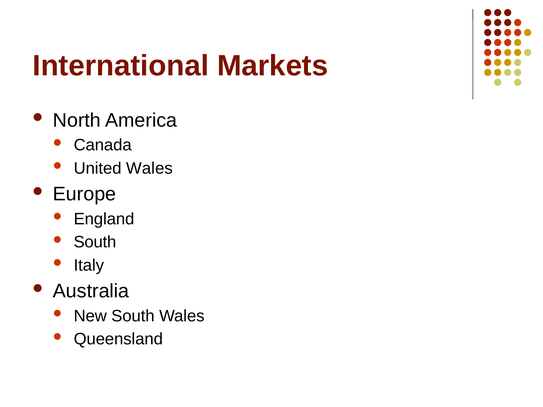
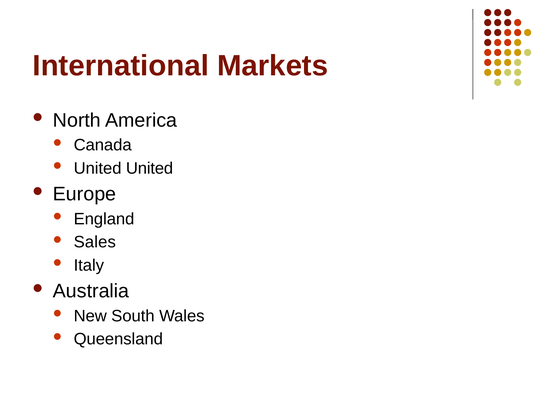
United Wales: Wales -> United (150, 168)
South: South -> Sales (95, 242)
